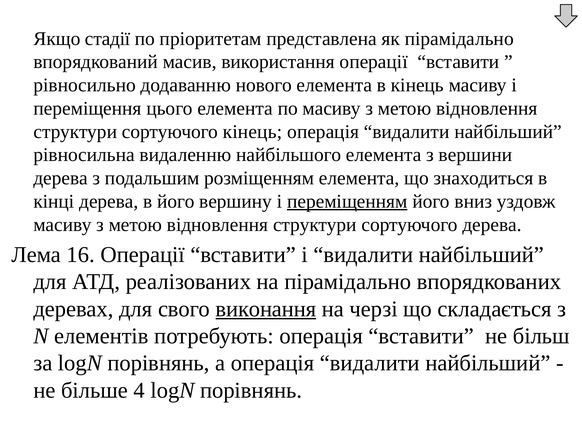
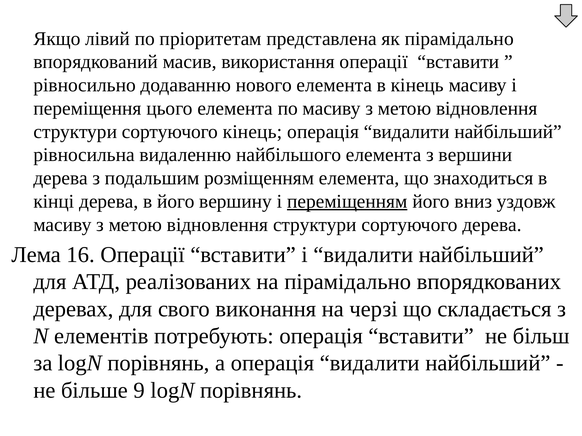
стадії: стадії -> лівий (108, 39)
виконання underline: present -> none (266, 309)
4: 4 -> 9 (139, 391)
